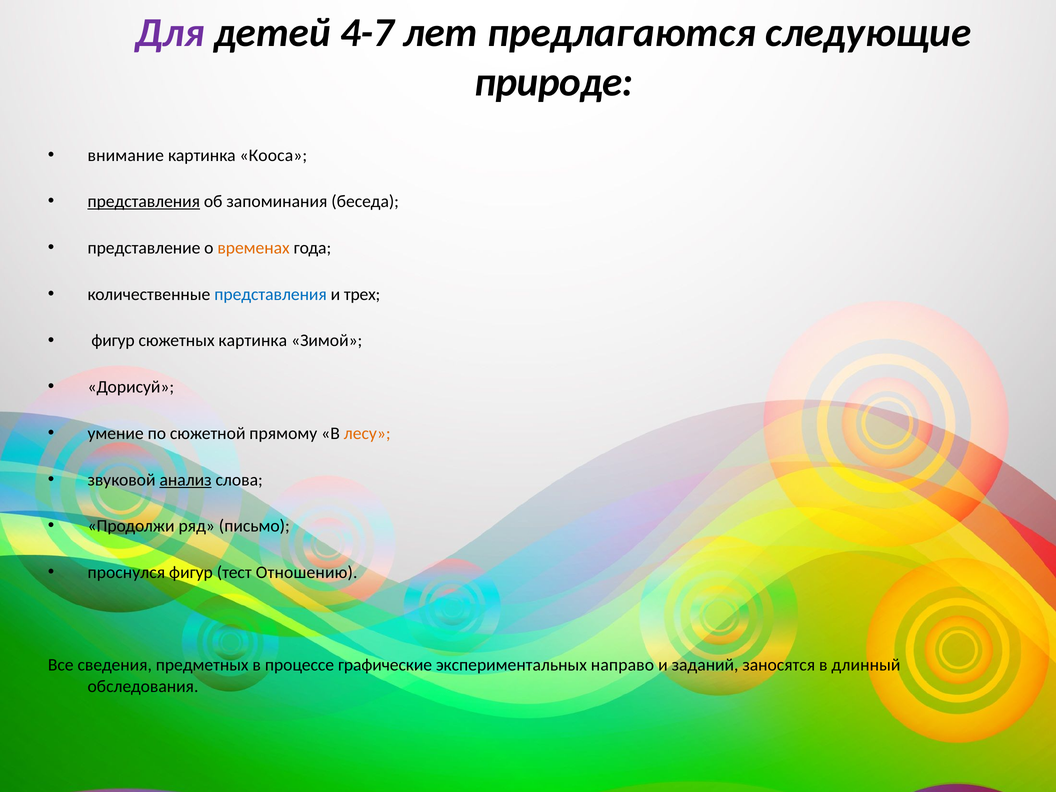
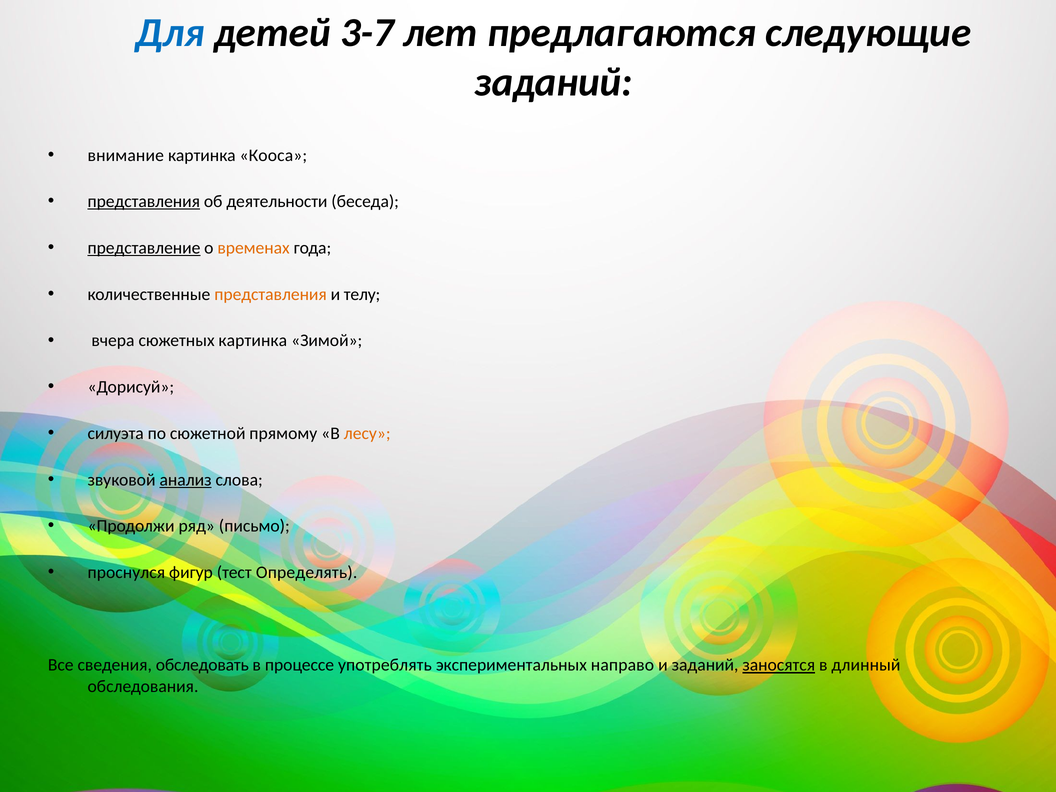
Для colour: purple -> blue (170, 33)
4-7: 4-7 -> 3-7 (367, 33)
природе: природе -> заданий (554, 82)
запоминания: запоминания -> деятельности (277, 202)
представление underline: none -> present (144, 248)
представления colour: blue -> orange (271, 294)
трех: трех -> телу (362, 294)
фигур: фигур -> вчера (113, 341)
умение: умение -> силуэта (116, 433)
Отношению: Отношению -> Определять (307, 572)
предметных: предметных -> обследовать (202, 665)
графические: графические -> употреблять (385, 665)
заносятся underline: none -> present (779, 665)
